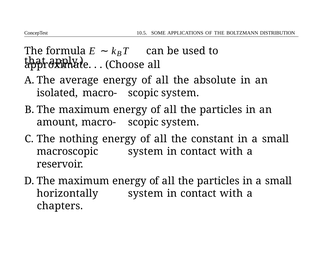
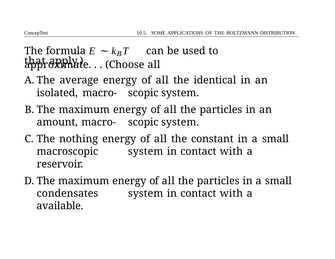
absolute: absolute -> identical (215, 80)
horizontally: horizontally -> condensates (67, 193)
chapters: chapters -> available (60, 206)
